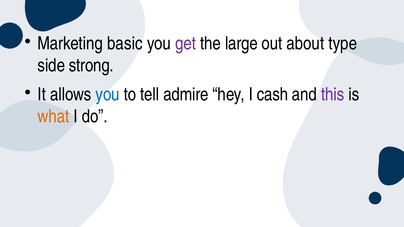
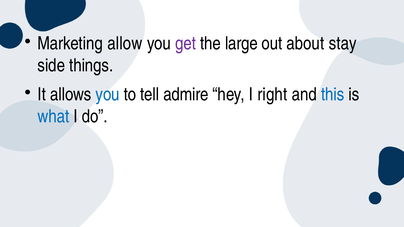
basic: basic -> allow (125, 43)
type: type -> stay (343, 43)
strong: strong -> things (91, 65)
cash: cash -> right (272, 95)
this colour: purple -> blue (333, 95)
what colour: orange -> blue (53, 117)
